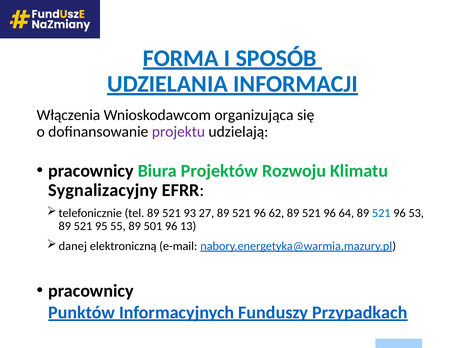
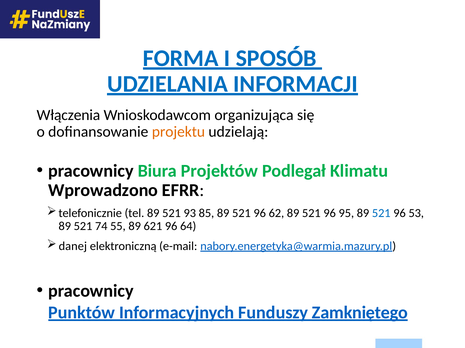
projektu colour: purple -> orange (178, 132)
Rozwoju: Rozwoju -> Podlegał (294, 171)
Sygnalizacyjny: Sygnalizacyjny -> Wprowadzono (103, 191)
27: 27 -> 85 (206, 213)
64: 64 -> 95 (346, 213)
95: 95 -> 74 (101, 227)
501: 501 -> 621 (153, 227)
13: 13 -> 64 (188, 227)
Przypadkach: Przypadkach -> Zamkniętego (360, 313)
